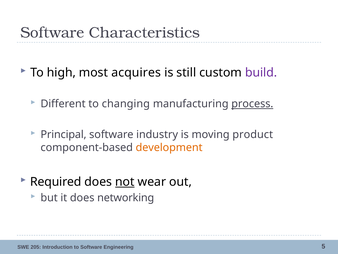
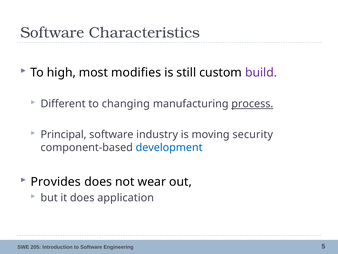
acquires: acquires -> modifies (136, 72)
product: product -> security (253, 134)
development colour: orange -> blue (169, 147)
Required: Required -> Provides (56, 181)
not underline: present -> none (125, 181)
networking: networking -> application (126, 197)
